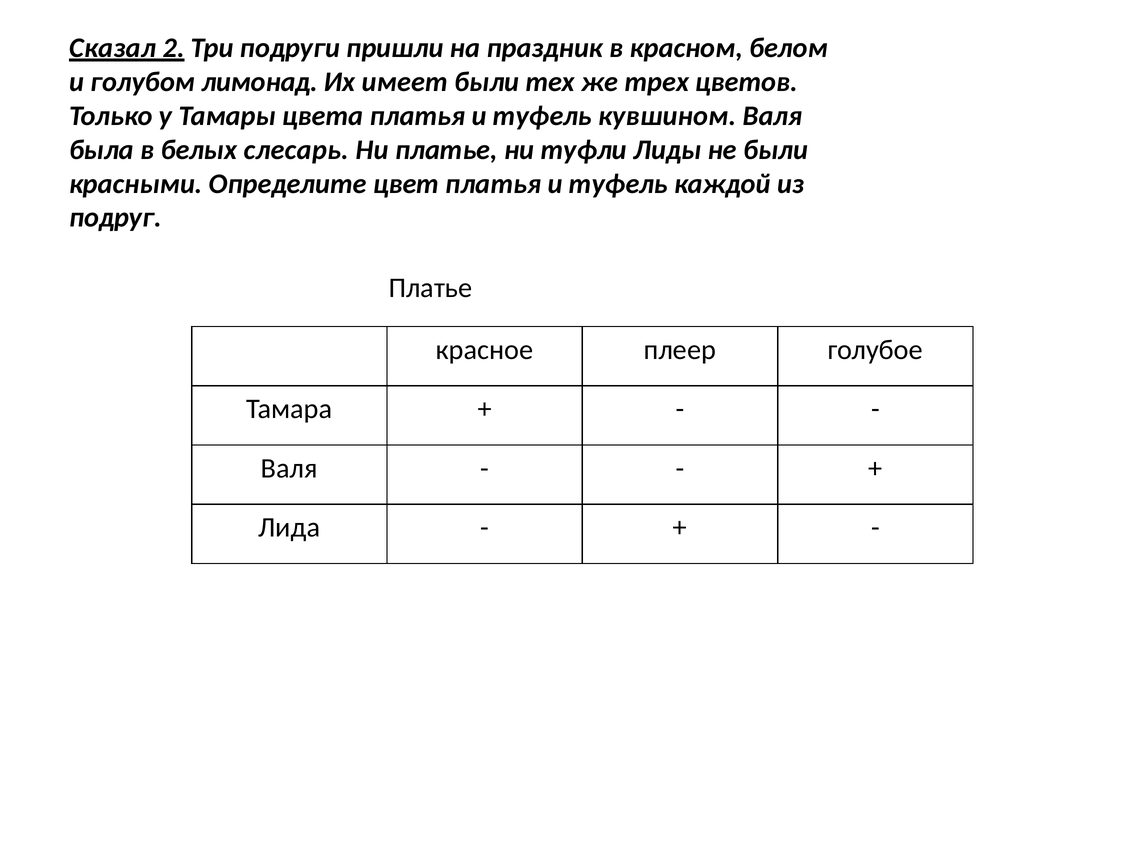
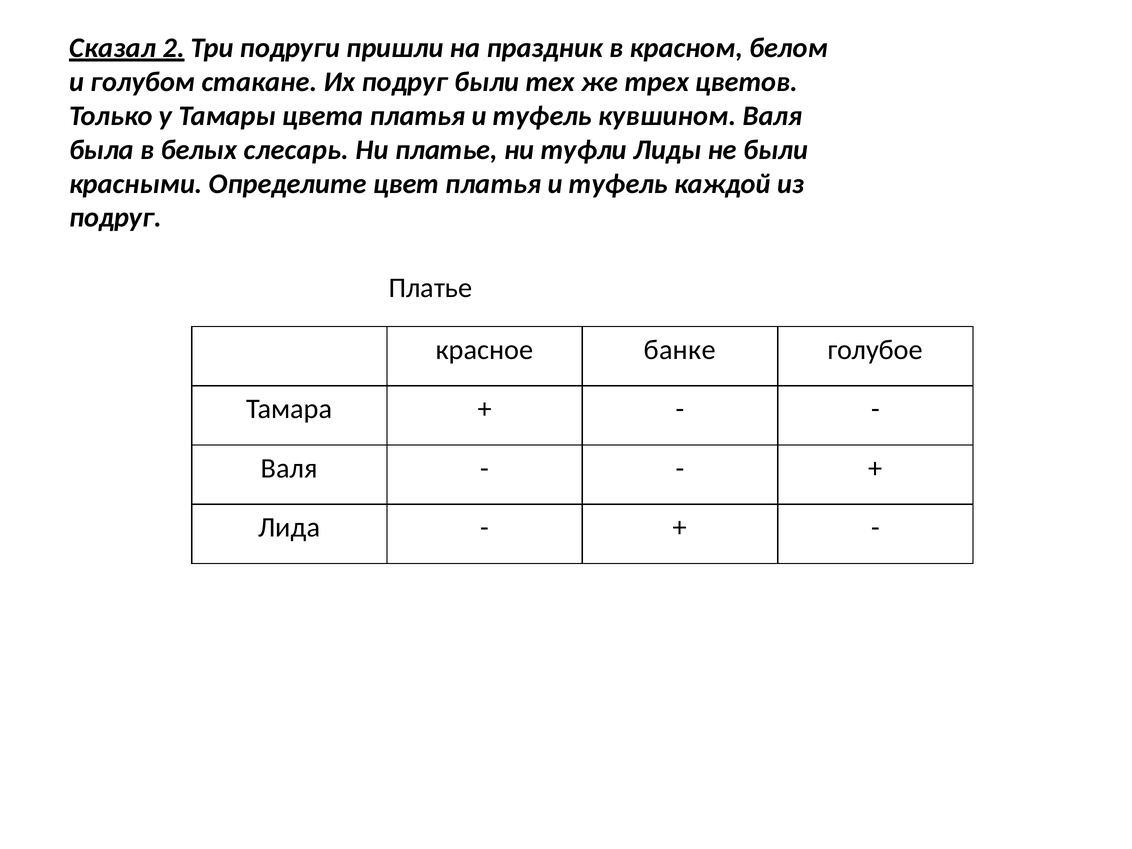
лимонад: лимонад -> стакане (259, 82)
Их имеет: имеет -> подруг (405, 82)
плеер: плеер -> банке (680, 350)
